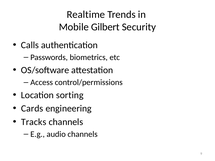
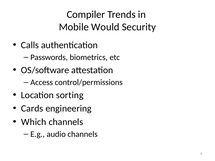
Realtime: Realtime -> Compiler (86, 15)
Gilbert: Gilbert -> Would (105, 27)
Tracks: Tracks -> Which (34, 122)
